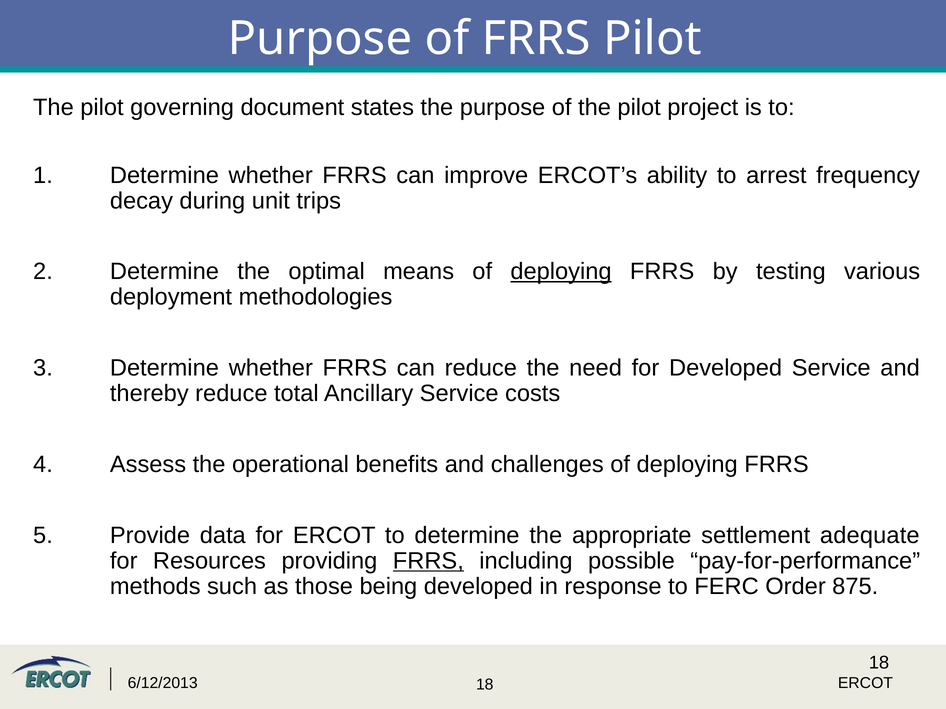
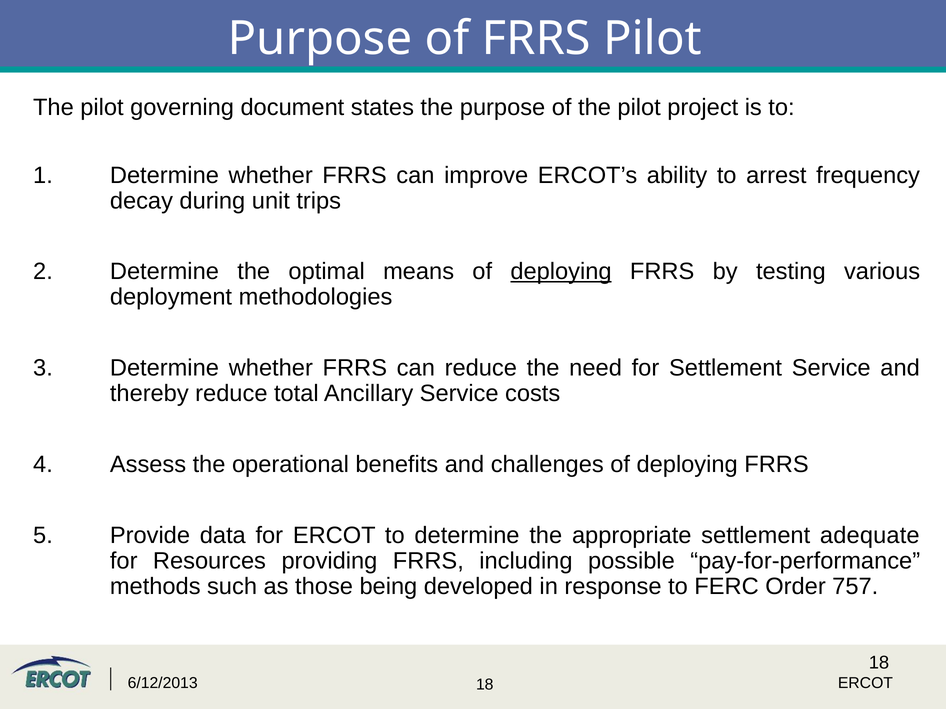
for Developed: Developed -> Settlement (726, 368)
FRRS underline: present -> none (428, 561)
875: 875 -> 757 (855, 587)
